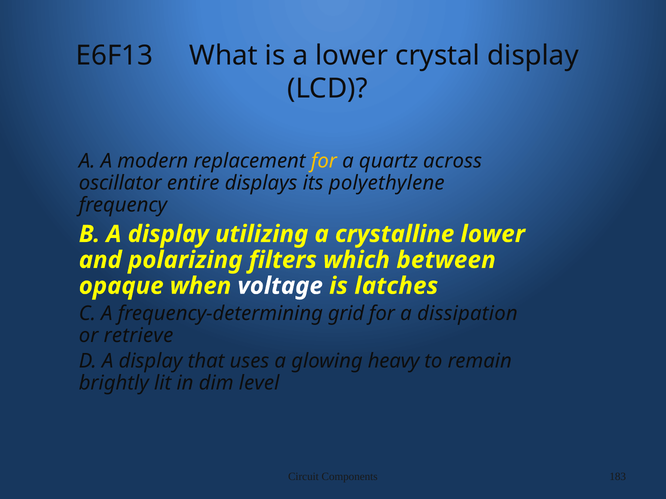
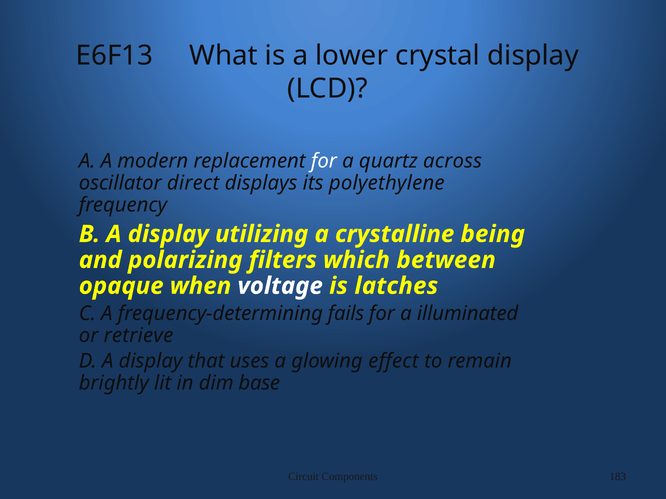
for colour: yellow -> white (324, 161)
entire: entire -> direct (193, 183)
crystalline lower: lower -> being (493, 234)
grid: grid -> fails (346, 314)
dissipation: dissipation -> illuminated (468, 314)
heavy: heavy -> effect (393, 362)
level: level -> base (259, 384)
